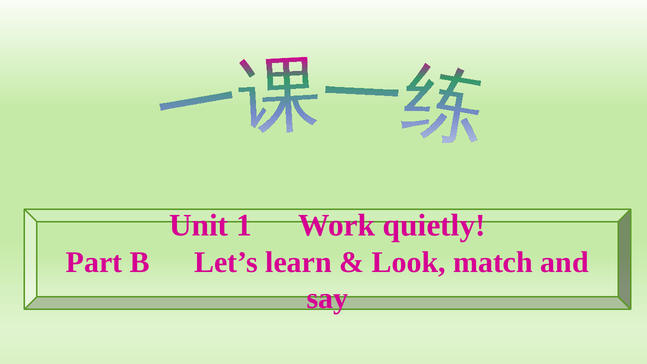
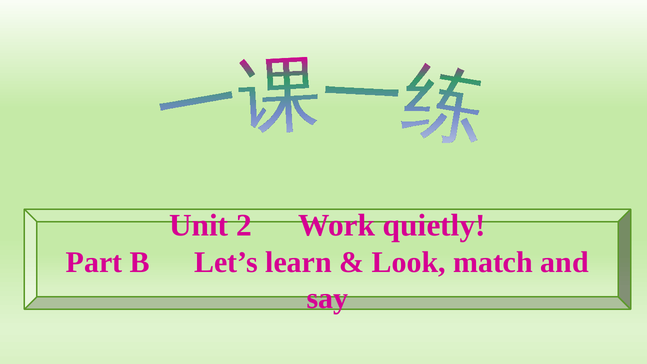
1: 1 -> 2 (244, 225)
